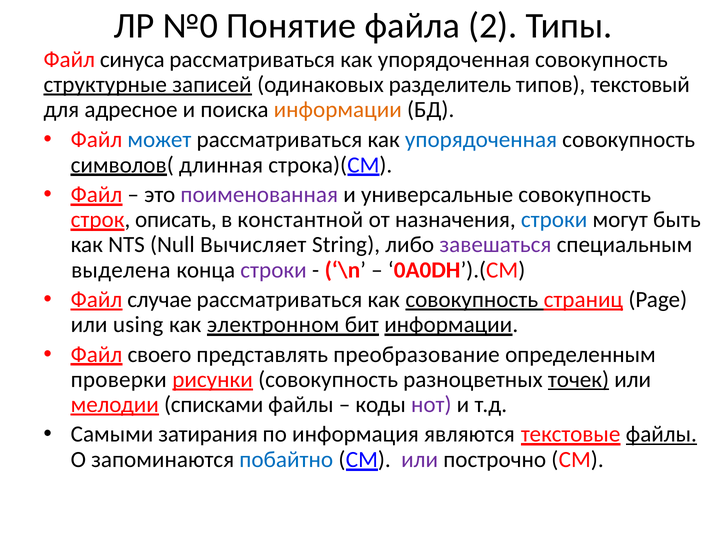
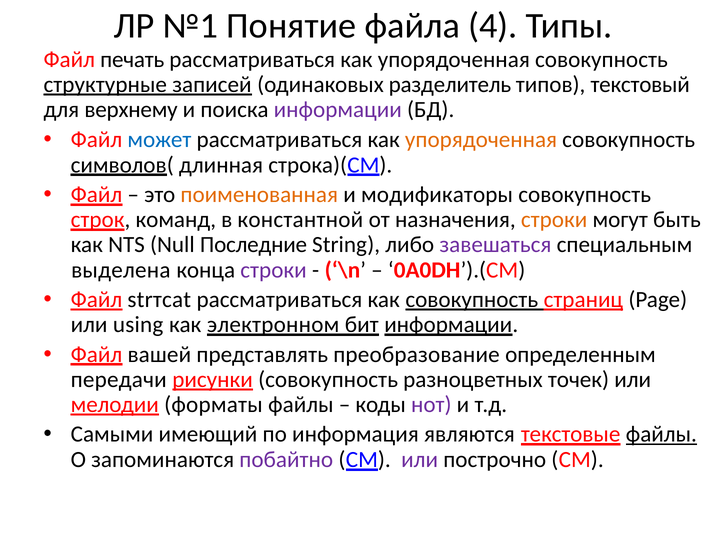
№0: №0 -> №1 (191, 26)
2: 2 -> 4 (493, 26)
синуса: синуса -> печать (132, 60)
адресное: адресное -> верхнему (131, 110)
информации colour: orange -> purple (338, 110)
упорядоченная colour: blue -> orange (481, 139)
поименованная colour: purple -> orange (259, 195)
универсальные: универсальные -> модификаторы (437, 195)
описать: описать -> команд (176, 220)
строки colour: blue -> orange (554, 220)
Вычисляет: Вычисляет -> Последние (254, 245)
случае: случае -> strтcat (159, 299)
своего: своего -> вашей (159, 354)
проверки: проверки -> передачи (119, 379)
точек underline: present -> none (578, 379)
списками: списками -> форматы (213, 404)
затирания: затирания -> имеющий (208, 434)
побайтно colour: blue -> purple (286, 459)
